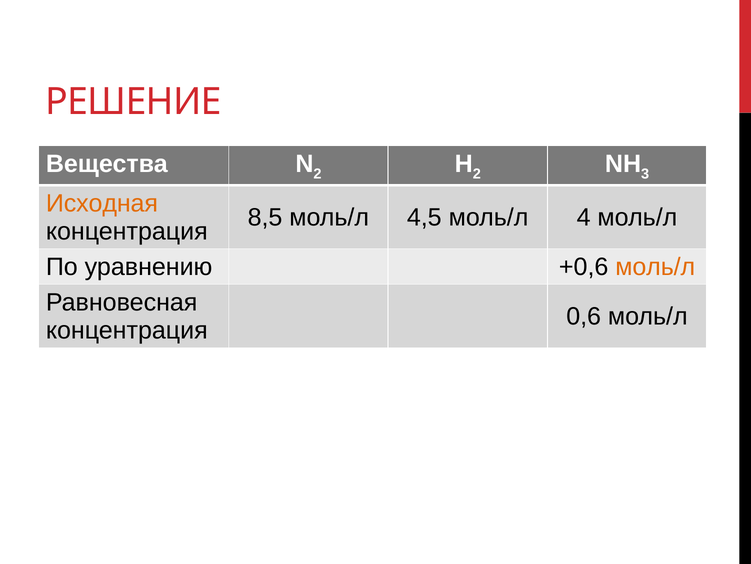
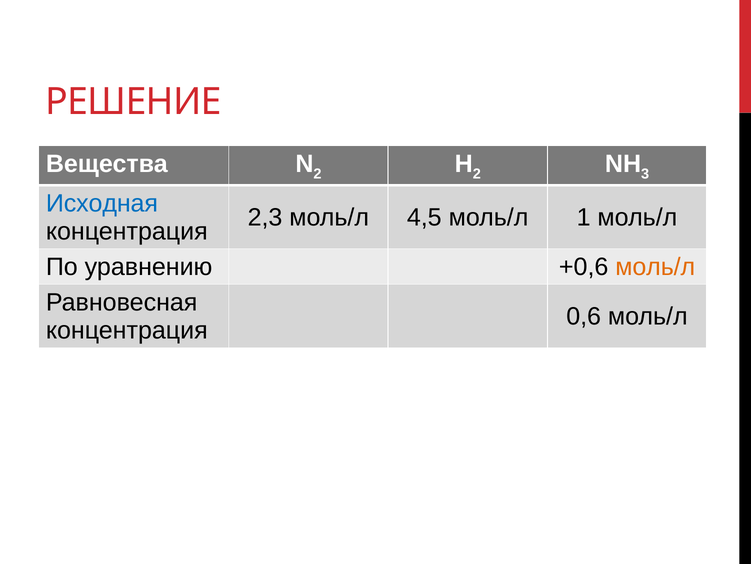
Исходная colour: orange -> blue (102, 203)
8,5: 8,5 -> 2,3 (265, 217)
4: 4 -> 1 (584, 217)
